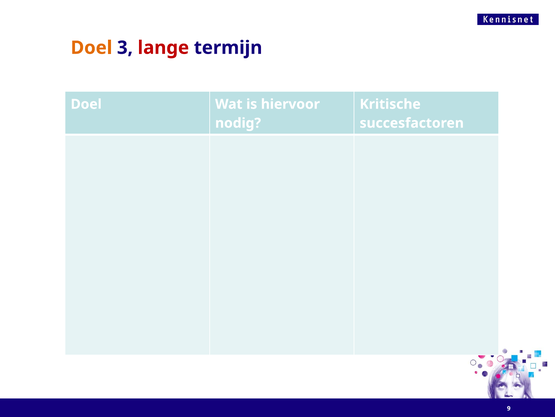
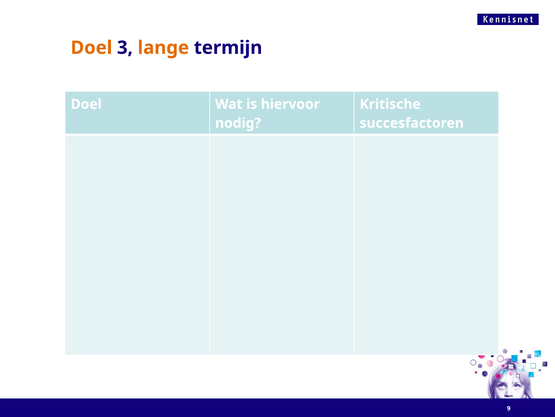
lange colour: red -> orange (163, 48)
